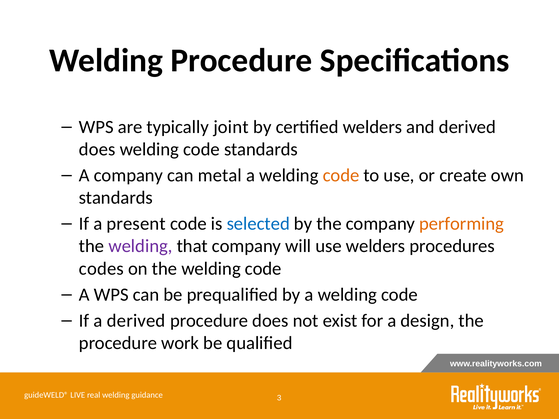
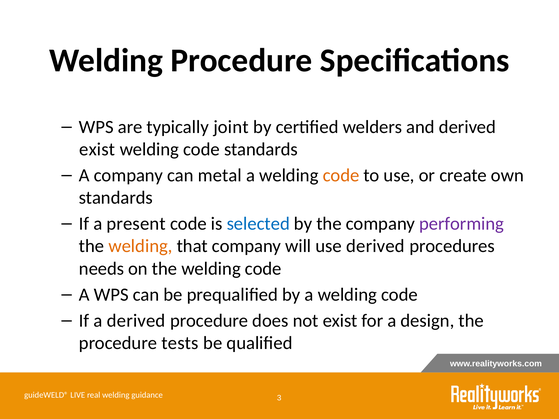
does: does -> exist (97, 149)
performing colour: orange -> purple (462, 224)
welding colour: purple -> orange (140, 246)
use welders: welders -> derived (375, 246)
codes: codes -> needs (101, 269)
work: work -> tests (180, 343)
